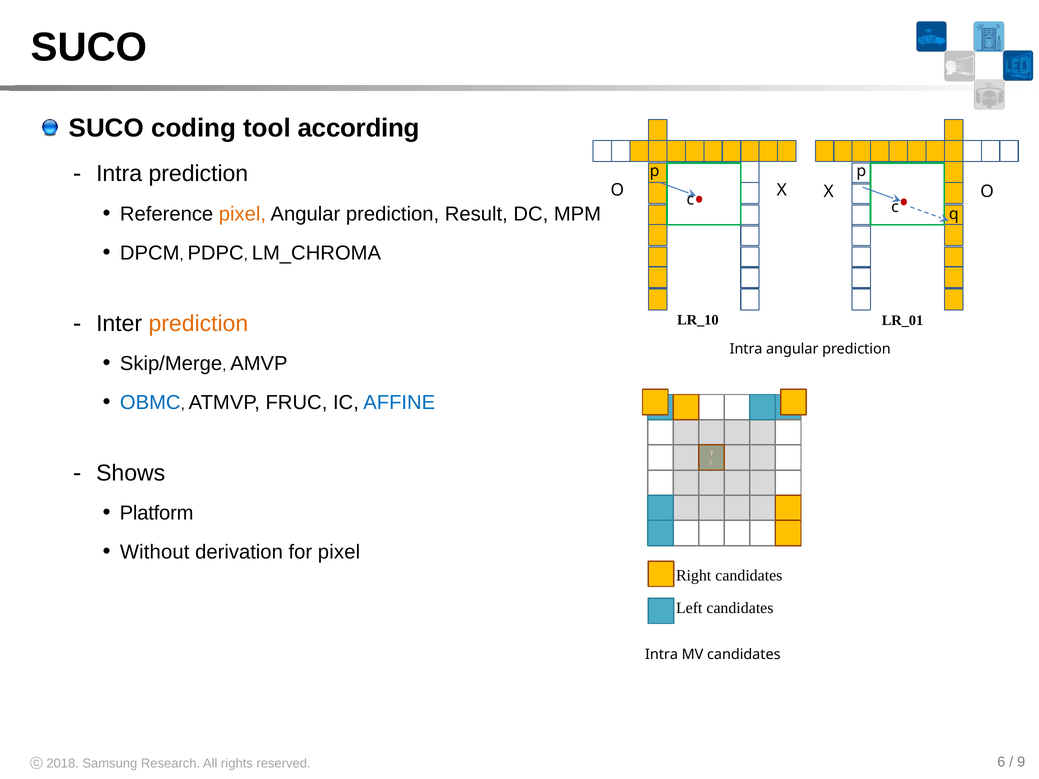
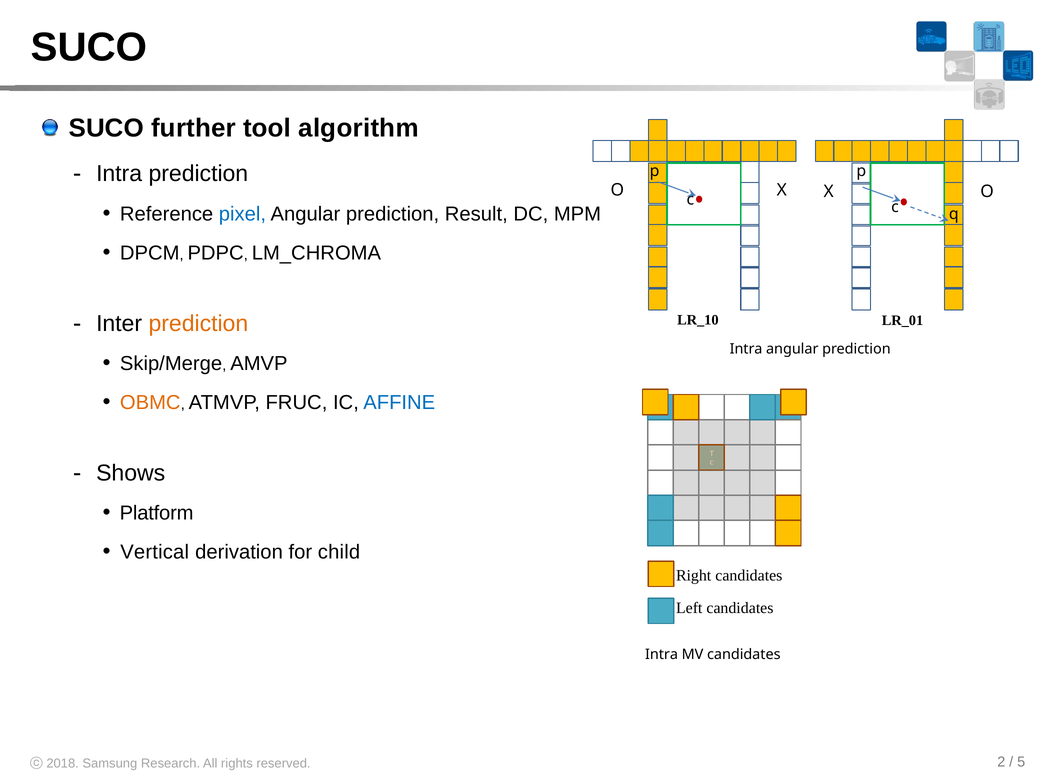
coding: coding -> further (194, 128)
according: according -> algorithm (358, 128)
pixel colour: orange -> blue (242, 214)
OBMC colour: blue -> orange (150, 403)
Without: Without -> Vertical (155, 552)
for pixel: pixel -> child (339, 552)
6: 6 -> 2 (1001, 762)
9: 9 -> 5 (1021, 762)
